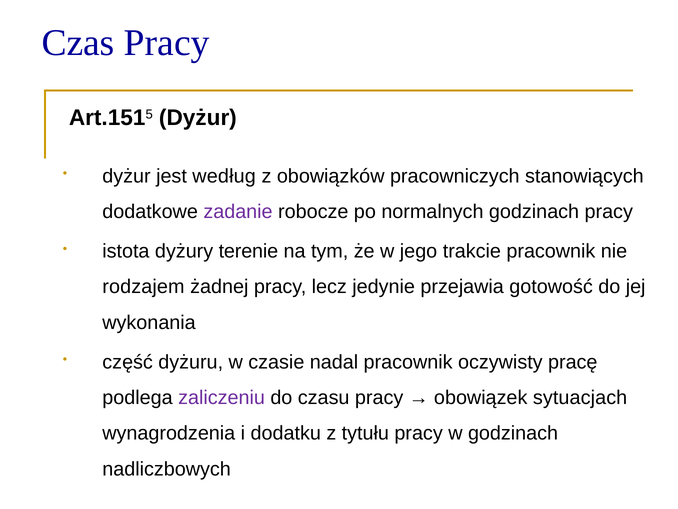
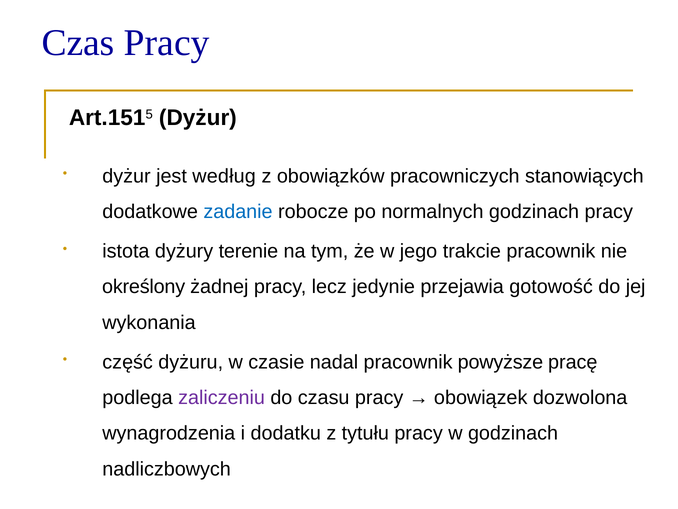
zadanie colour: purple -> blue (238, 212)
rodzajem: rodzajem -> określony (144, 287)
oczywisty: oczywisty -> powyższe (500, 362)
sytuacjach: sytuacjach -> dozwolona (580, 397)
